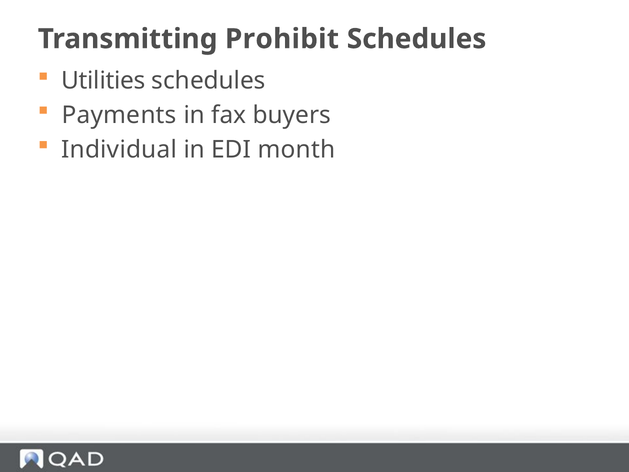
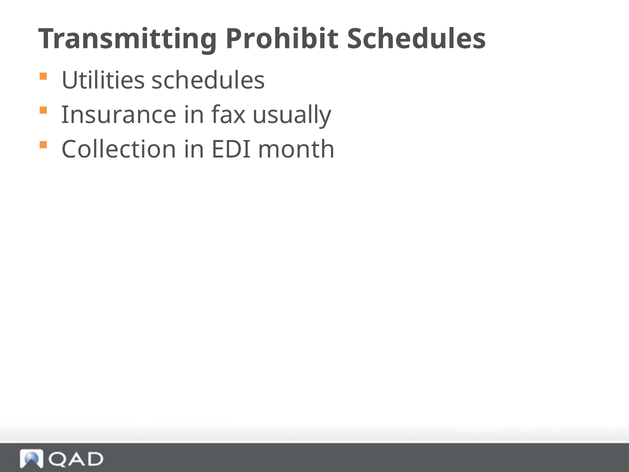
Payments: Payments -> Insurance (119, 115)
buyers: buyers -> usually (292, 115)
Individual: Individual -> Collection (119, 149)
